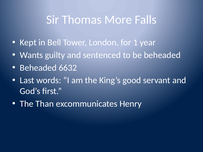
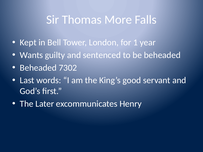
6632: 6632 -> 7302 (68, 68)
Than: Than -> Later (45, 104)
